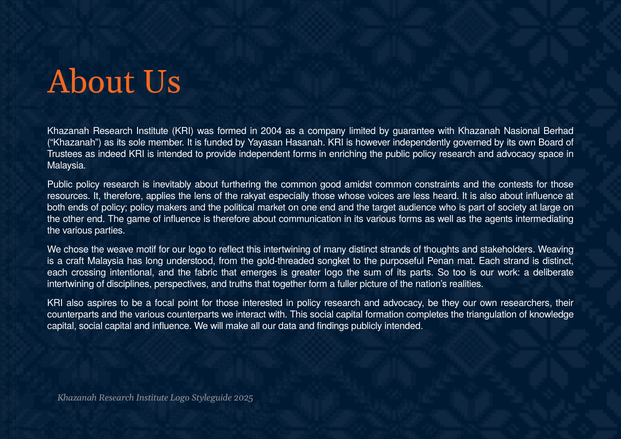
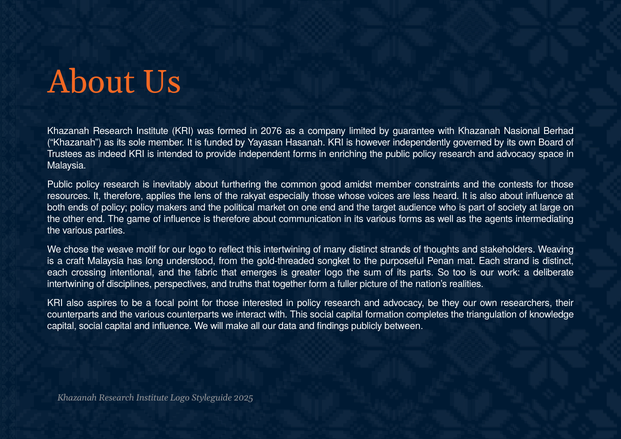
2004: 2004 -> 2076 (271, 131)
amidst common: common -> member (393, 185)
publicly intended: intended -> between (404, 326)
